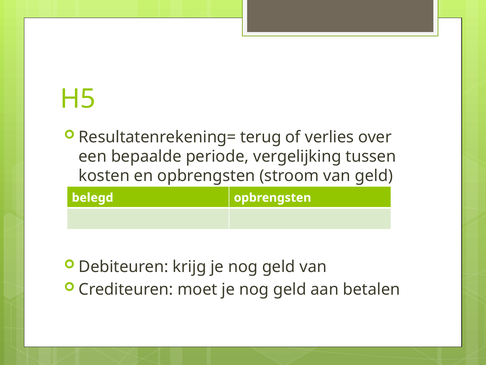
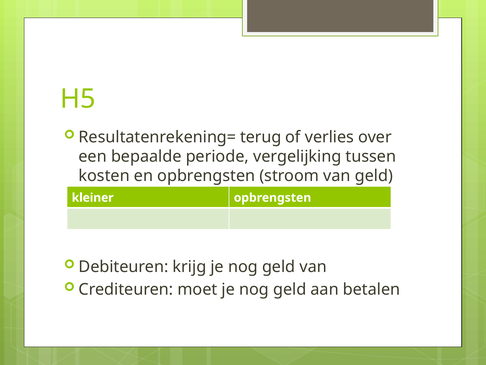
belegd: belegd -> kleiner (93, 197)
